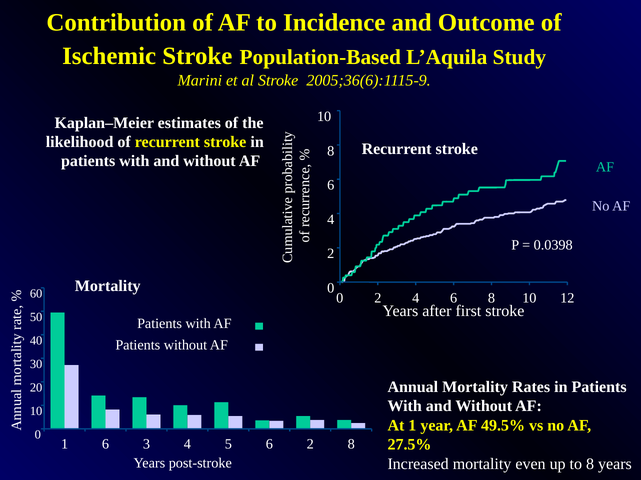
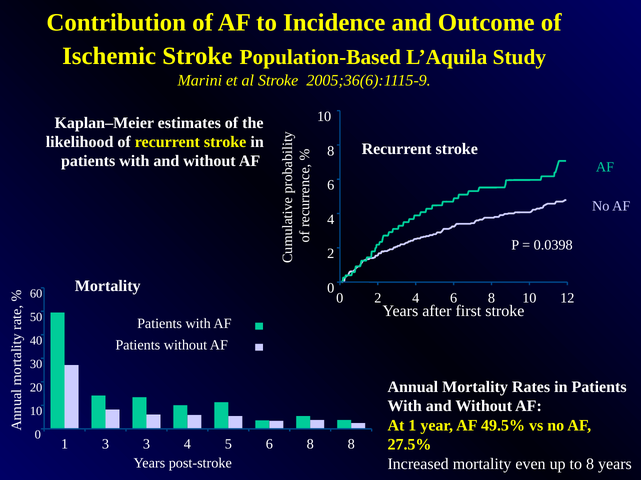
1 6: 6 -> 3 (106, 445)
5 6 2: 2 -> 8 (310, 445)
